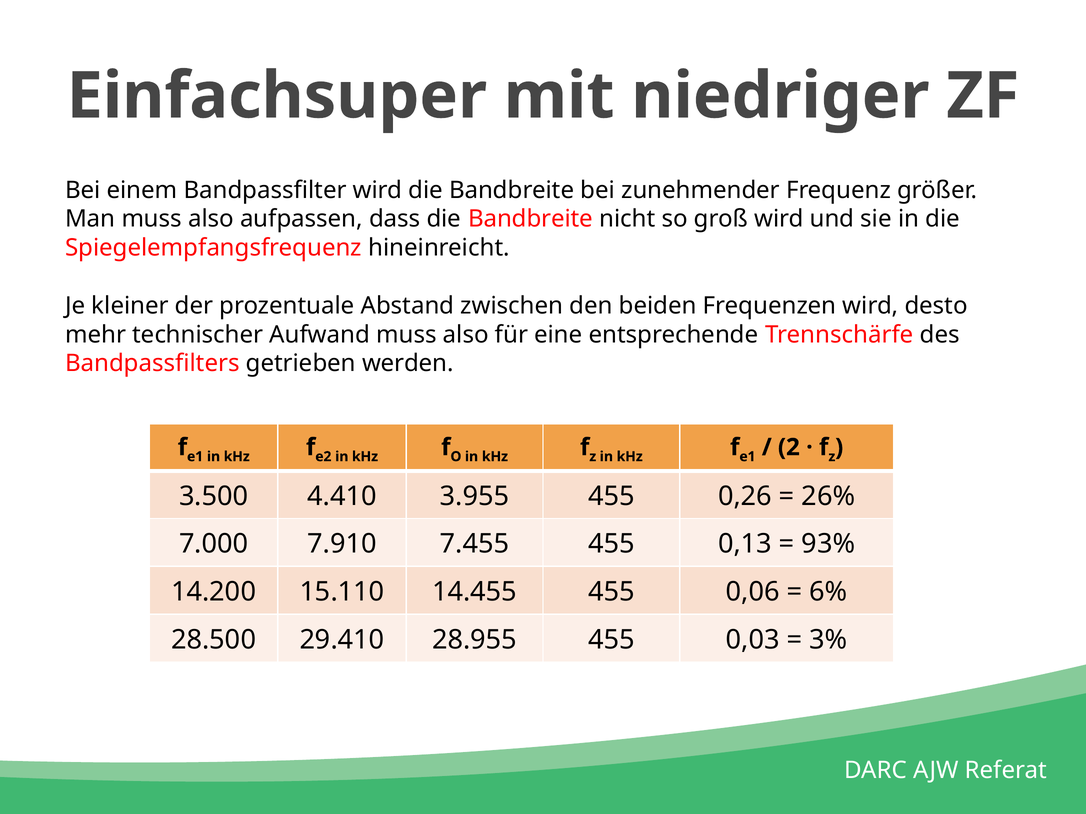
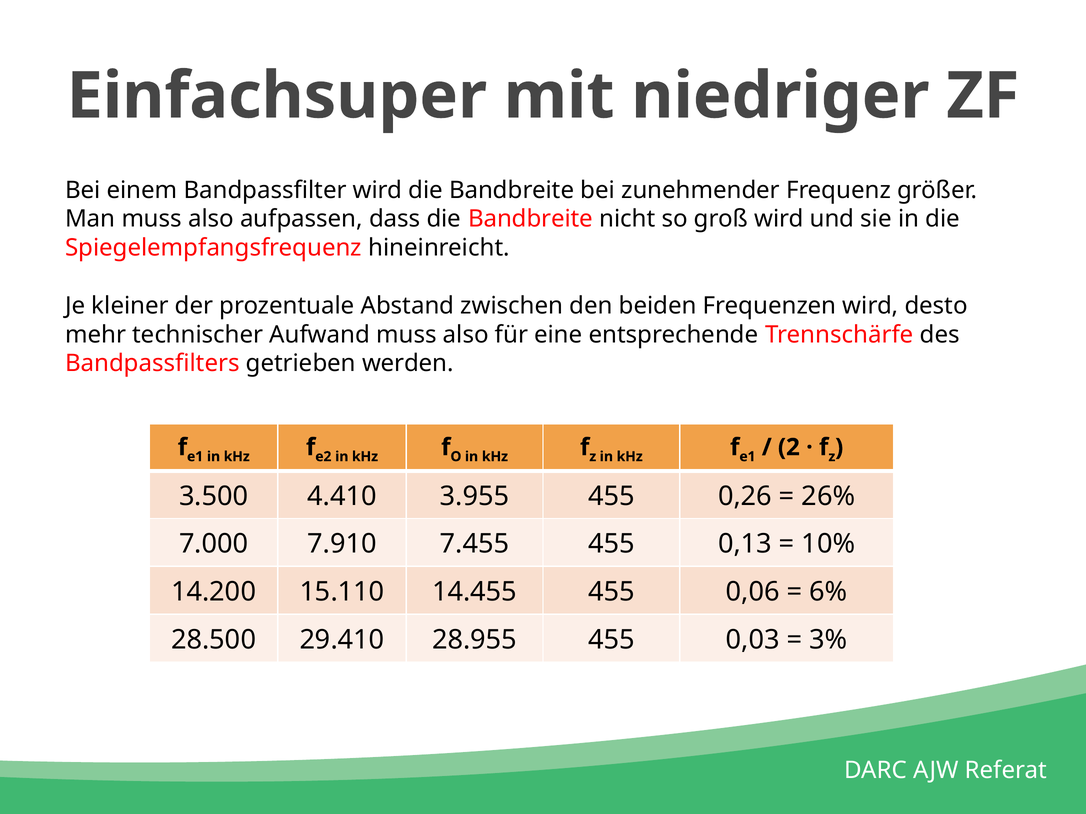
93%: 93% -> 10% (828, 544)
